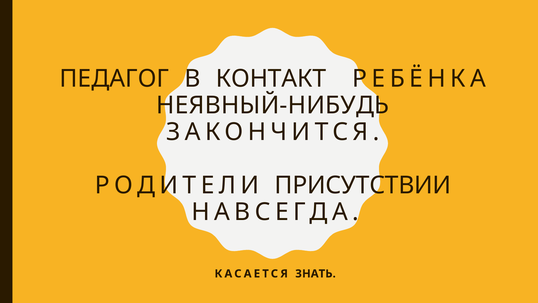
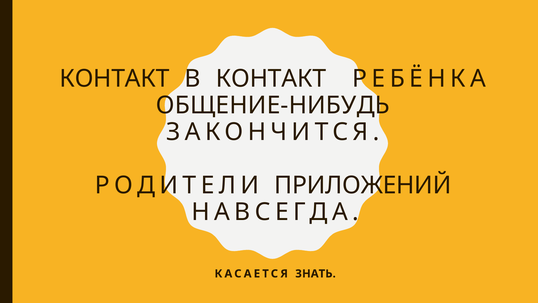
ПЕДАГОГ: ПЕДАГОГ -> КОНТАКТ (114, 79)
НЕЯВНЫЙ-НИБУДЬ: НЕЯВНЫЙ-НИБУДЬ -> ОБЩЕНИЕ-НИБУДЬ (273, 105)
ПРИСУТСТВИИ: ПРИСУТСТВИИ -> ПРИЛОЖЕНИЙ (363, 185)
